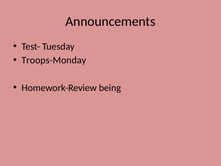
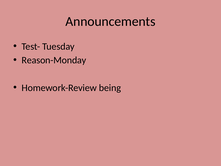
Troops-Monday: Troops-Monday -> Reason-Monday (54, 60)
